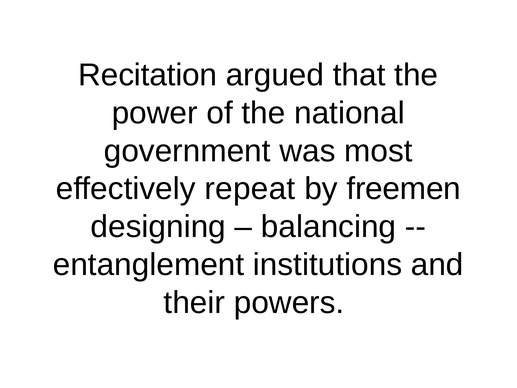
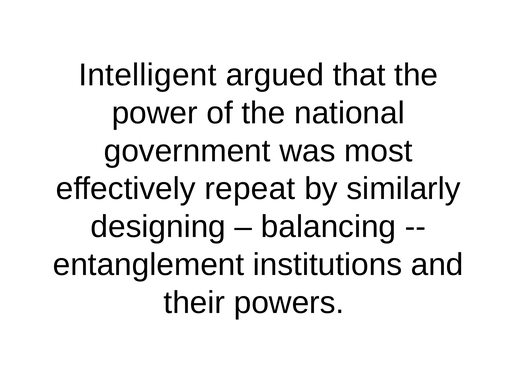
Recitation: Recitation -> Intelligent (147, 75)
freemen: freemen -> similarly (404, 189)
